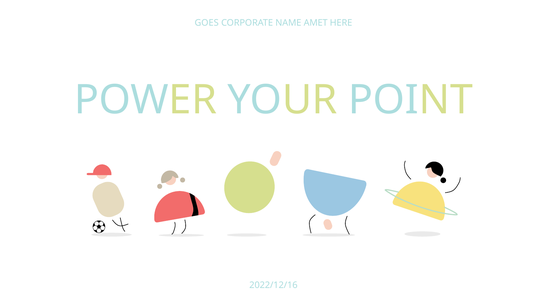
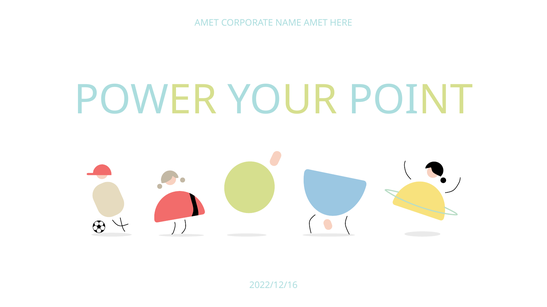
GOES: GOES -> AMET (207, 23)
